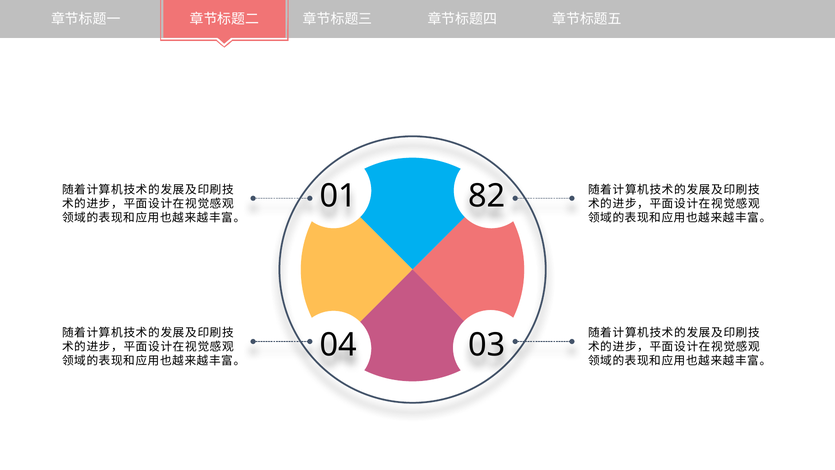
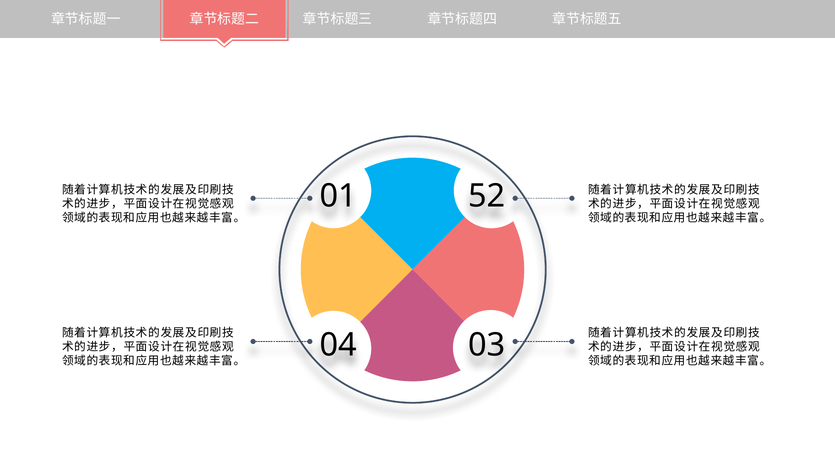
82: 82 -> 52 (487, 196)
